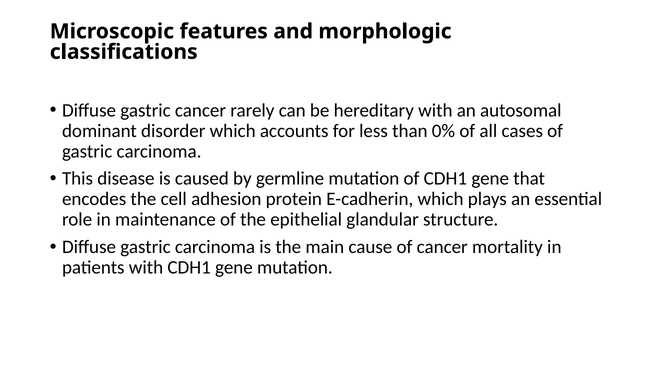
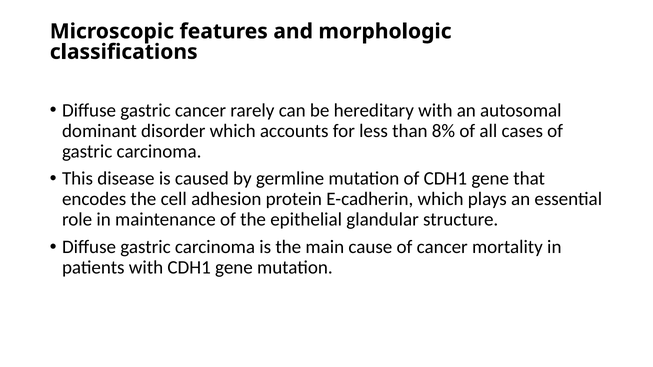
0%: 0% -> 8% (443, 131)
